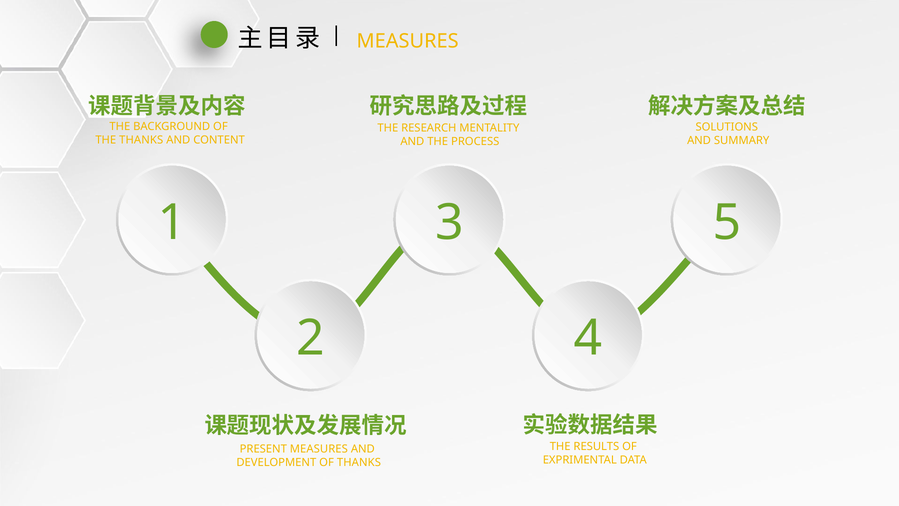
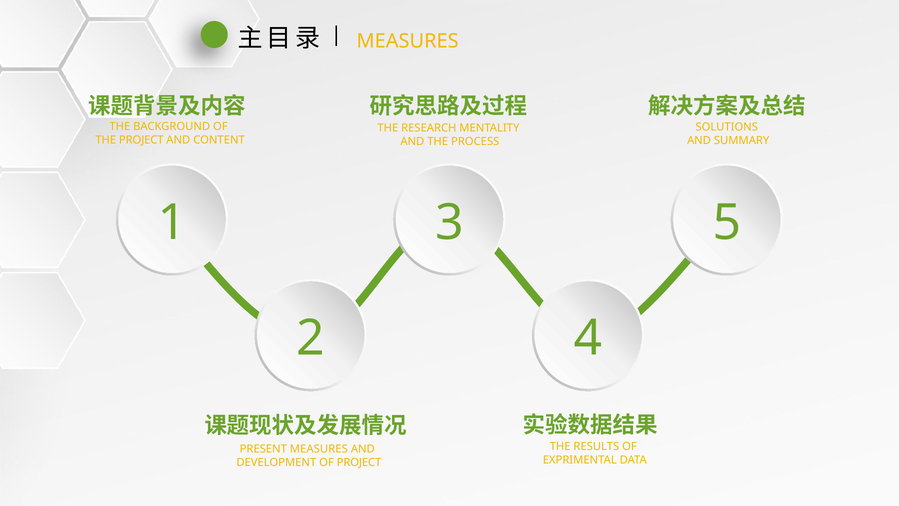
THE THANKS: THANKS -> PROJECT (141, 140)
OF THANKS: THANKS -> PROJECT (359, 462)
